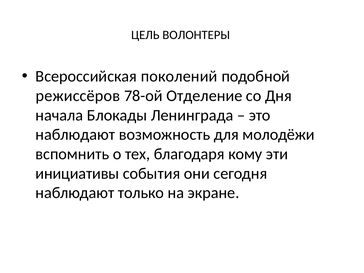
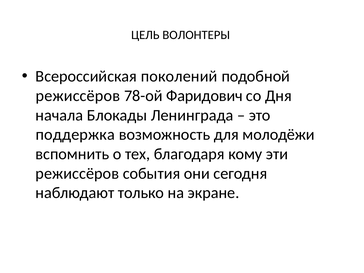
Отделение: Отделение -> Фаридович (204, 96)
наблюдают: наблюдают -> поддержка (75, 135)
инициативы: инициативы -> режиссёров (77, 173)
